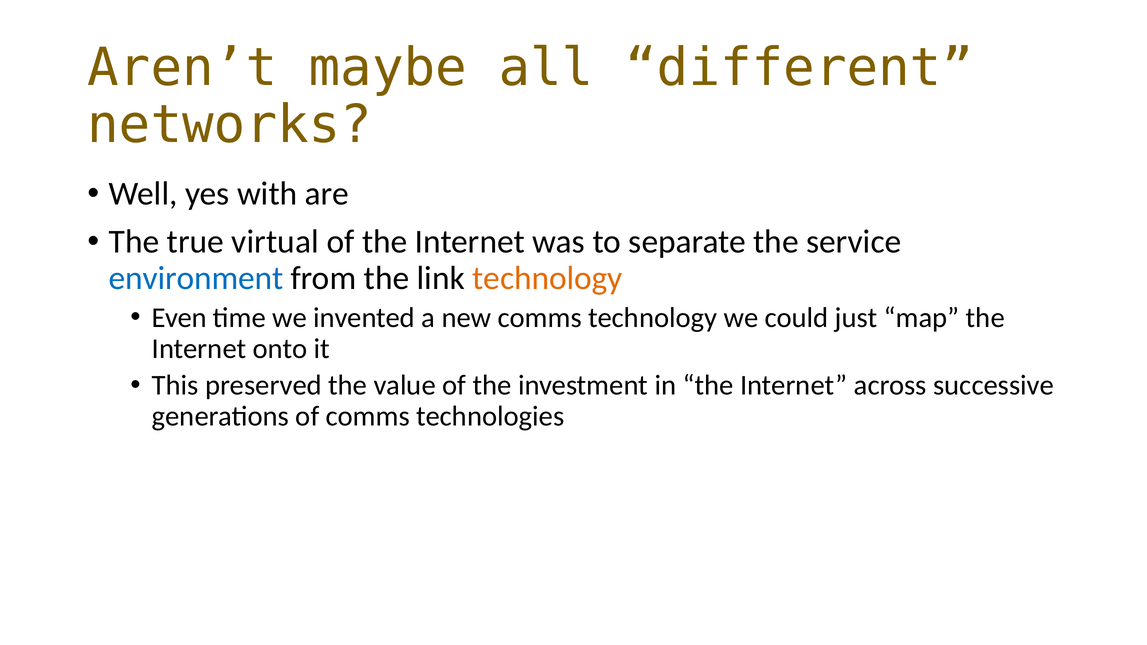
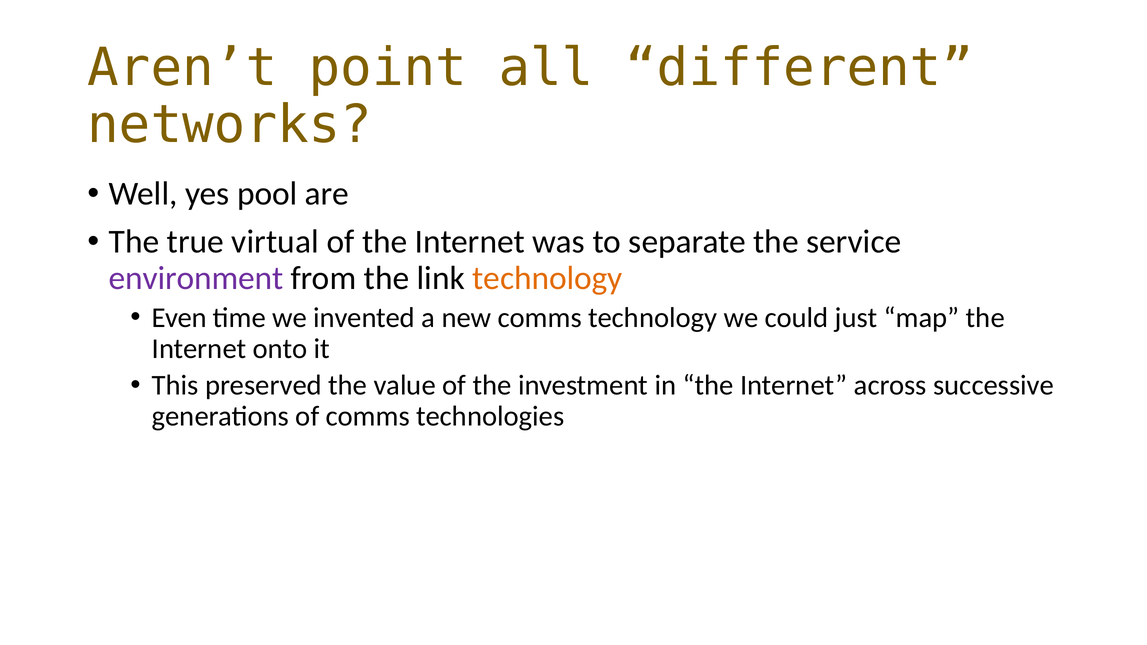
maybe: maybe -> point (388, 68)
with: with -> pool (267, 194)
environment colour: blue -> purple (196, 278)
